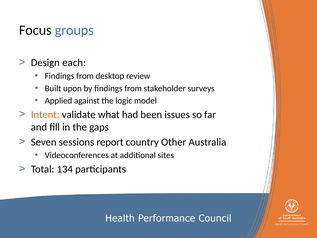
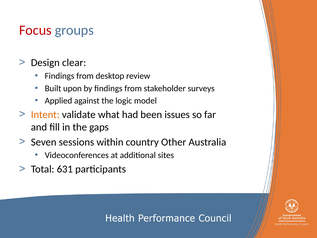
Focus colour: black -> red (35, 30)
each: each -> clear (74, 63)
report: report -> within (110, 142)
134: 134 -> 631 (65, 169)
